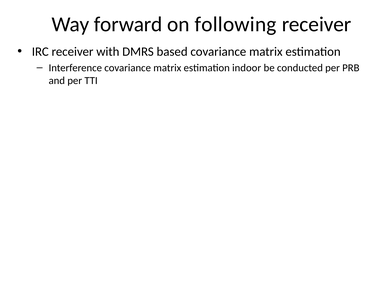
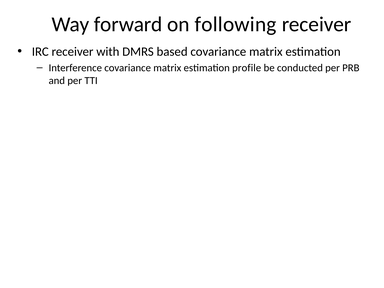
indoor: indoor -> profile (247, 68)
